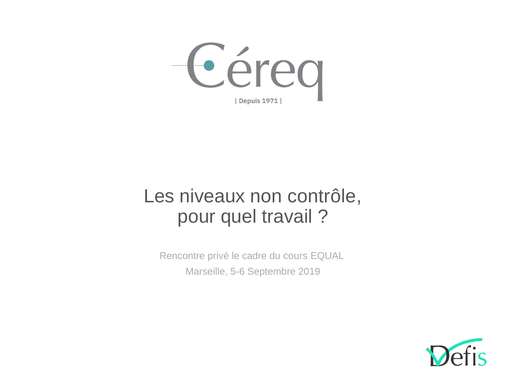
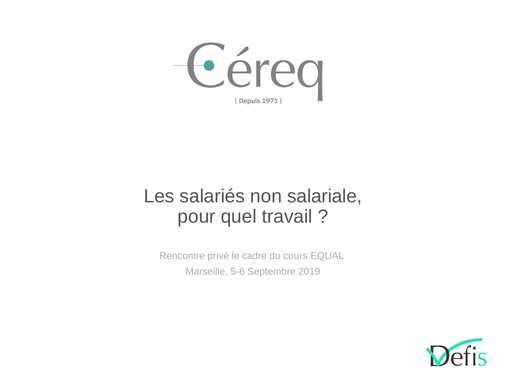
niveaux: niveaux -> salariés (212, 196)
contrôle: contrôle -> salariale (325, 196)
